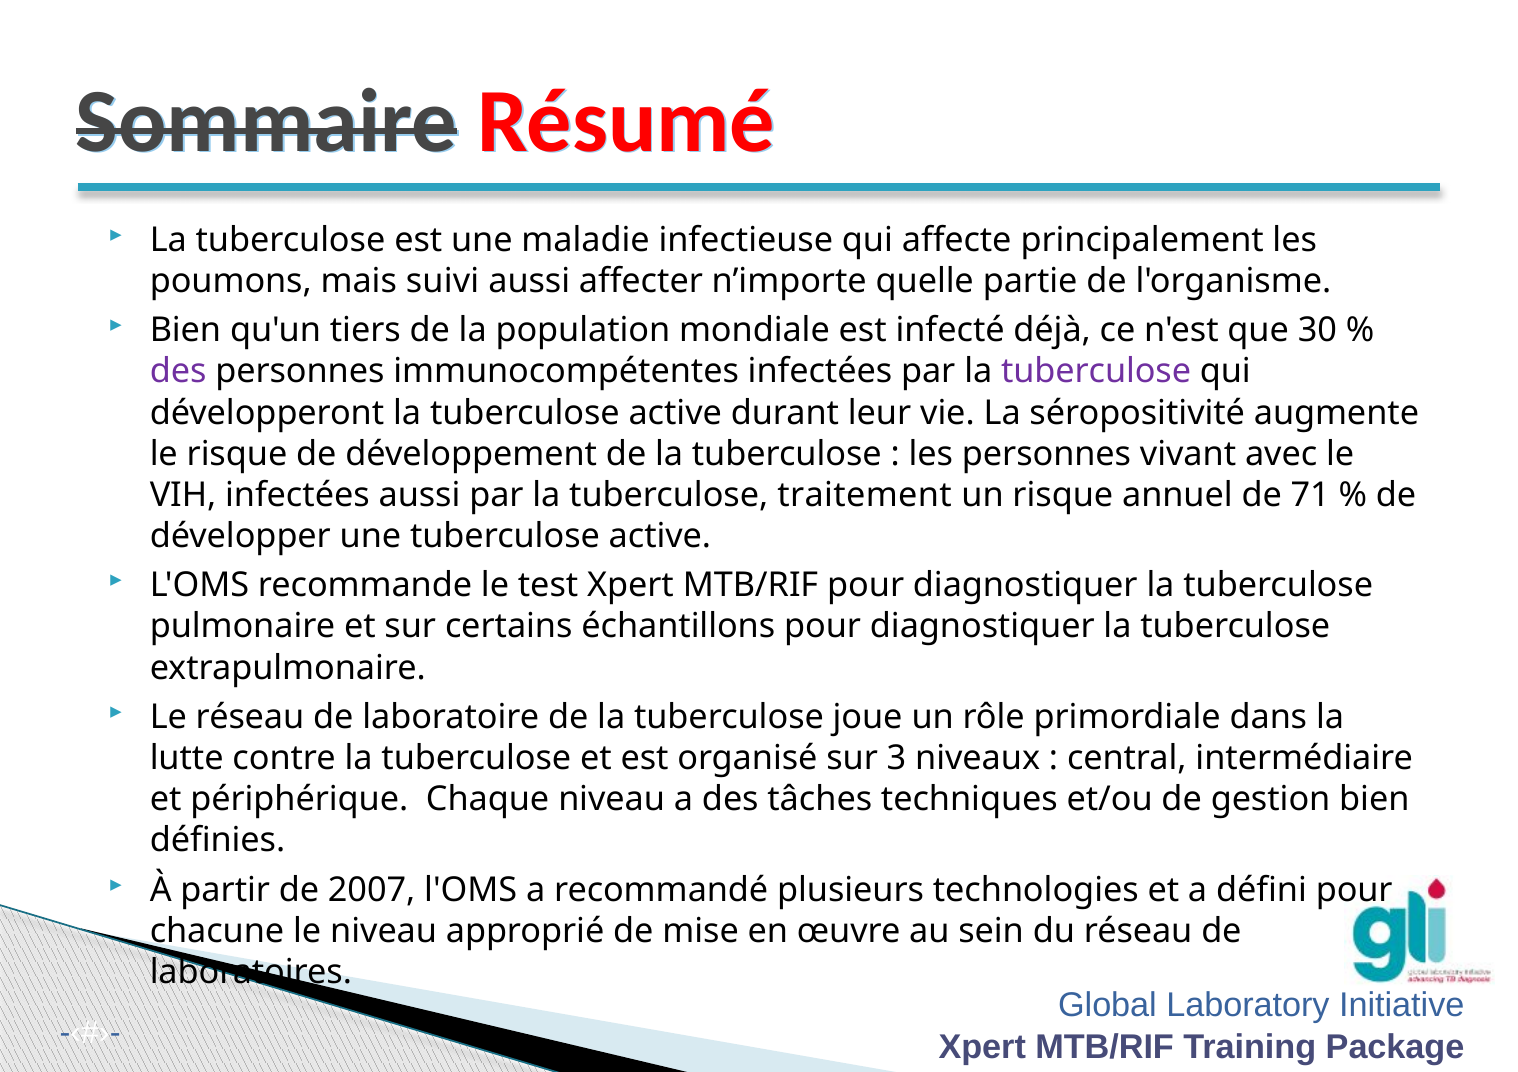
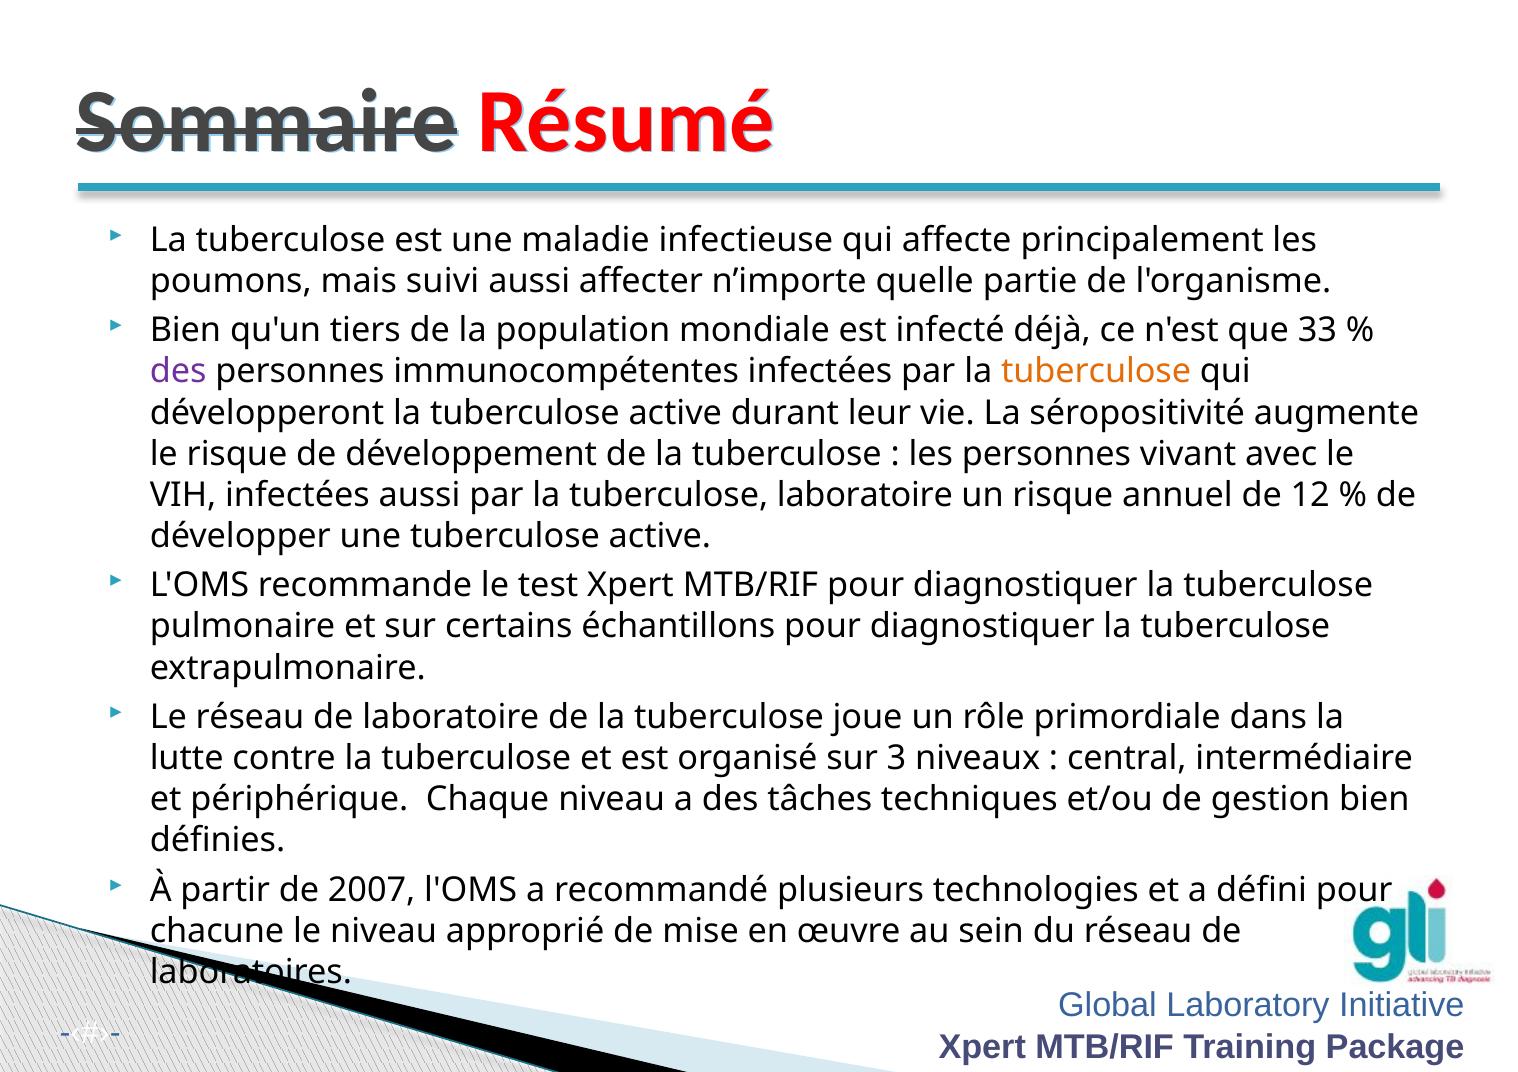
30: 30 -> 33 (1317, 330)
tuberculose colour: purple -> orange (1096, 371)
tuberculose traitement: traitement -> laboratoire (865, 495)
71: 71 -> 12 (1310, 495)
